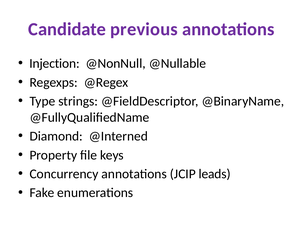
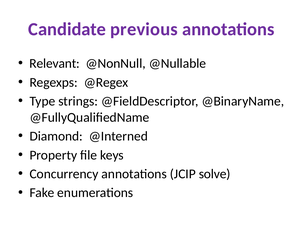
Injection: Injection -> Relevant (55, 64)
leads: leads -> solve (215, 174)
